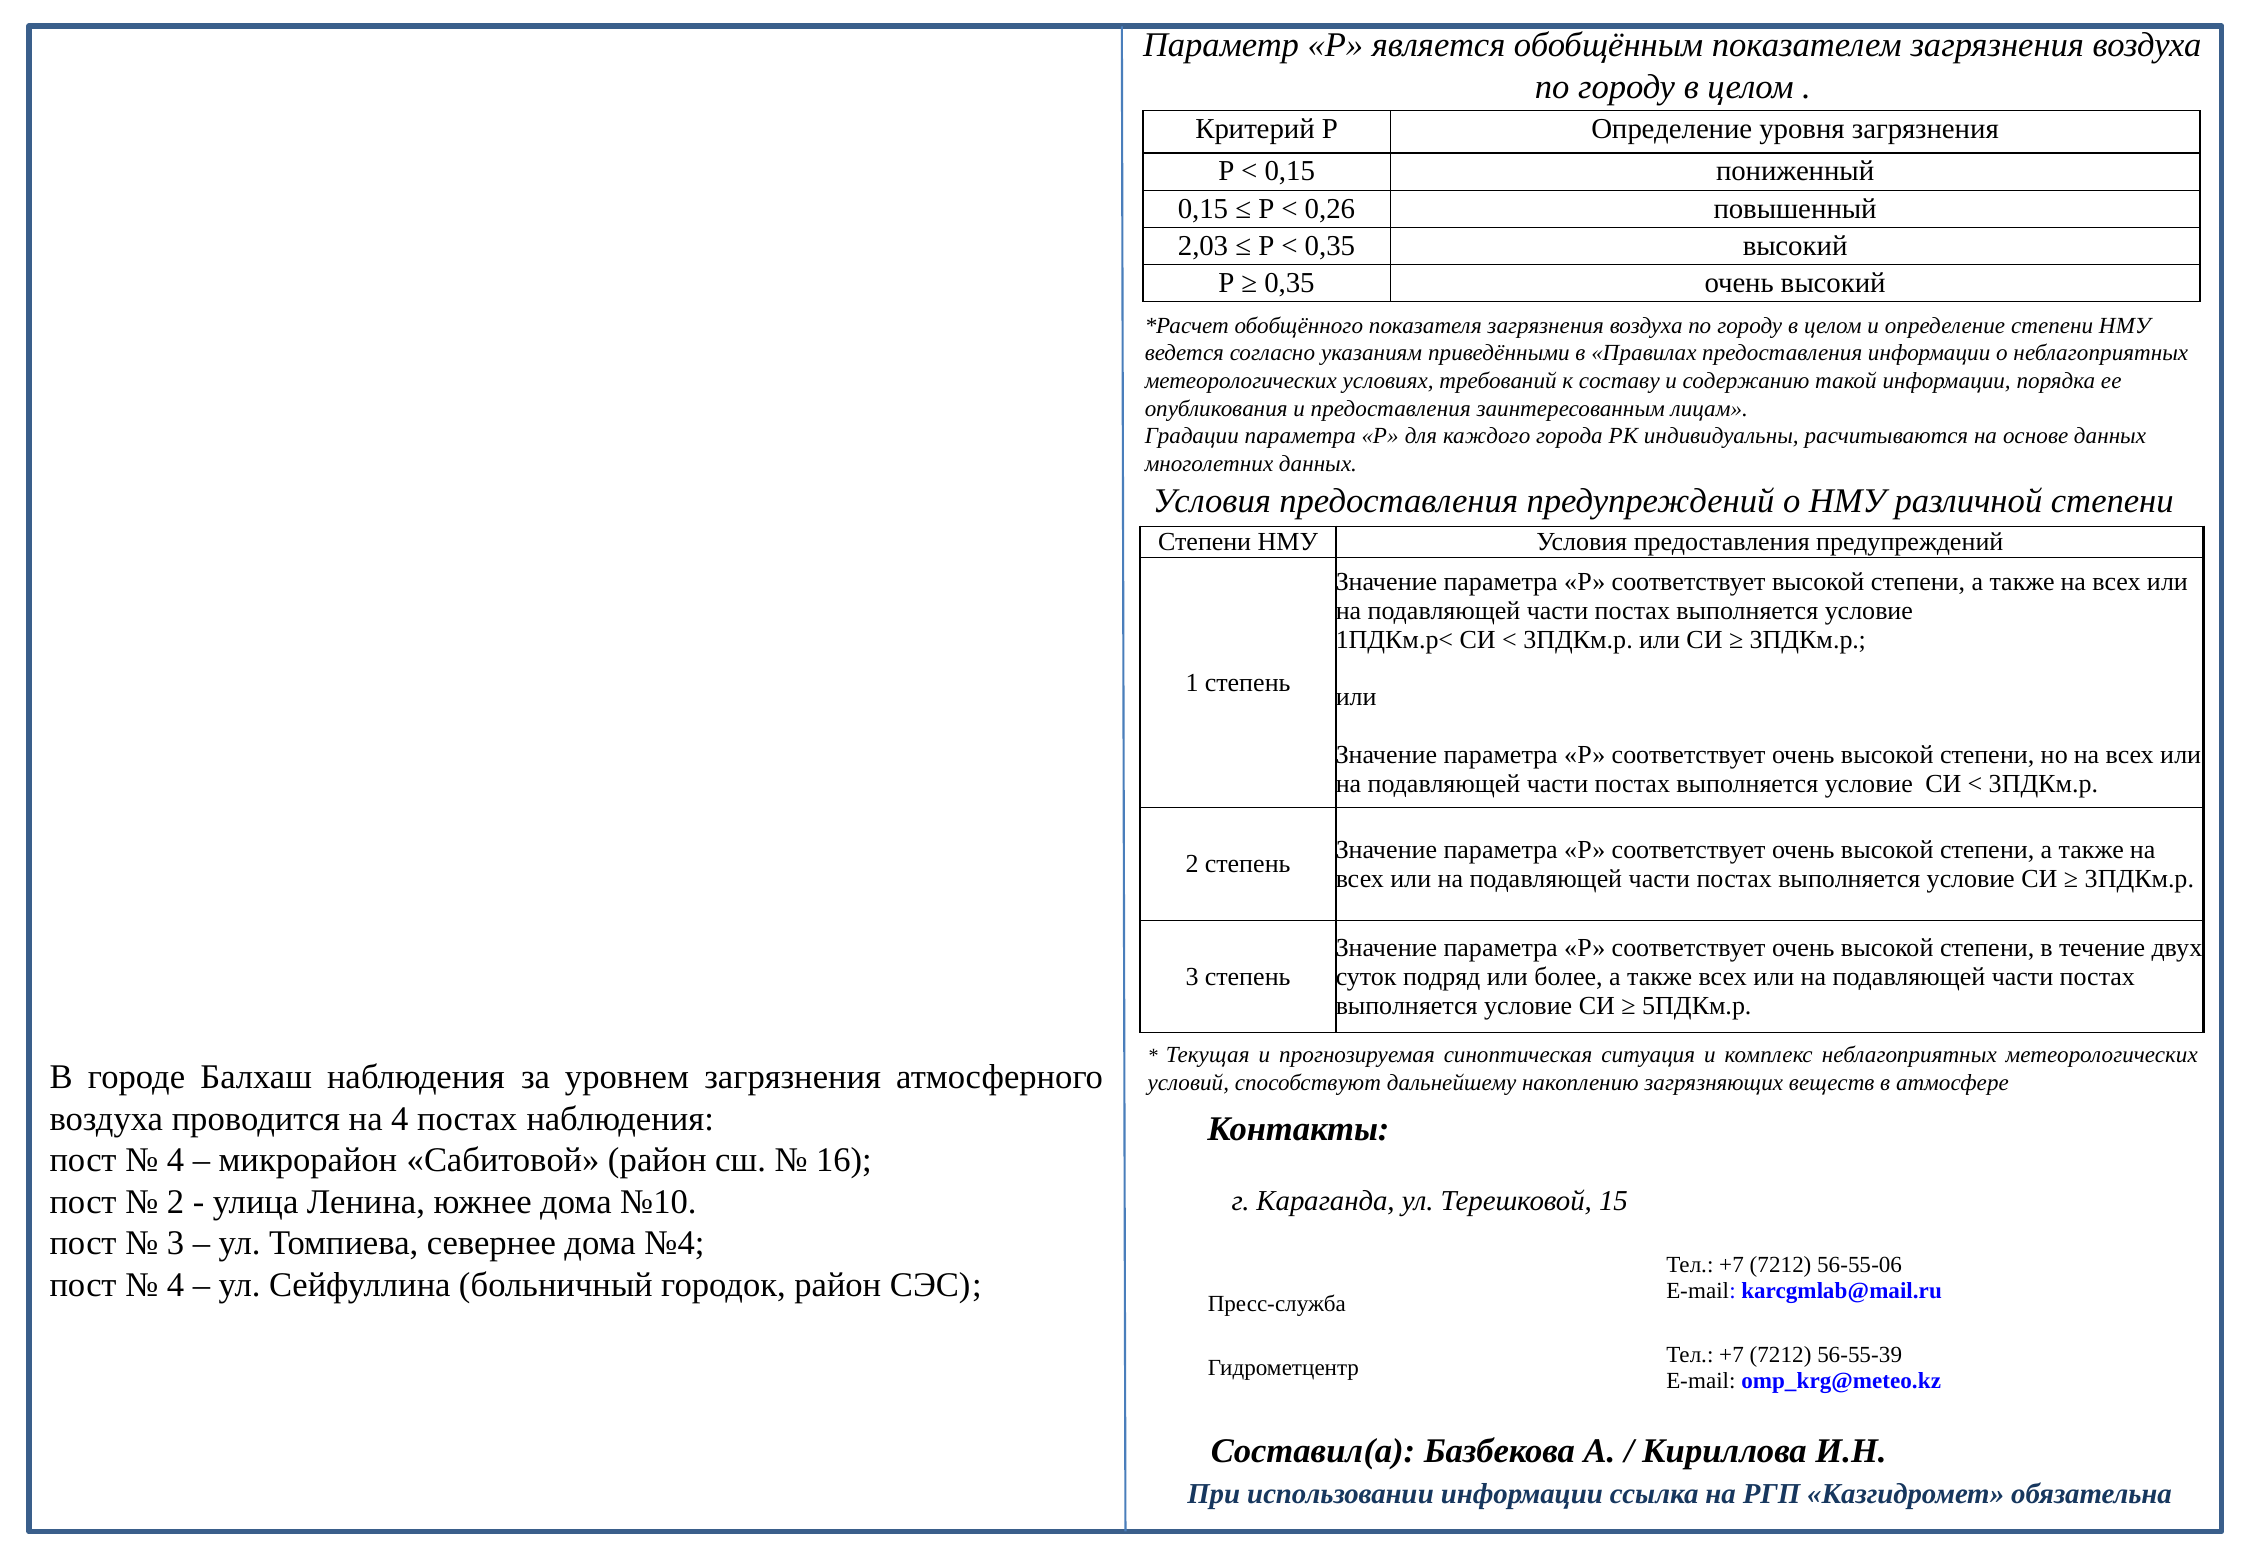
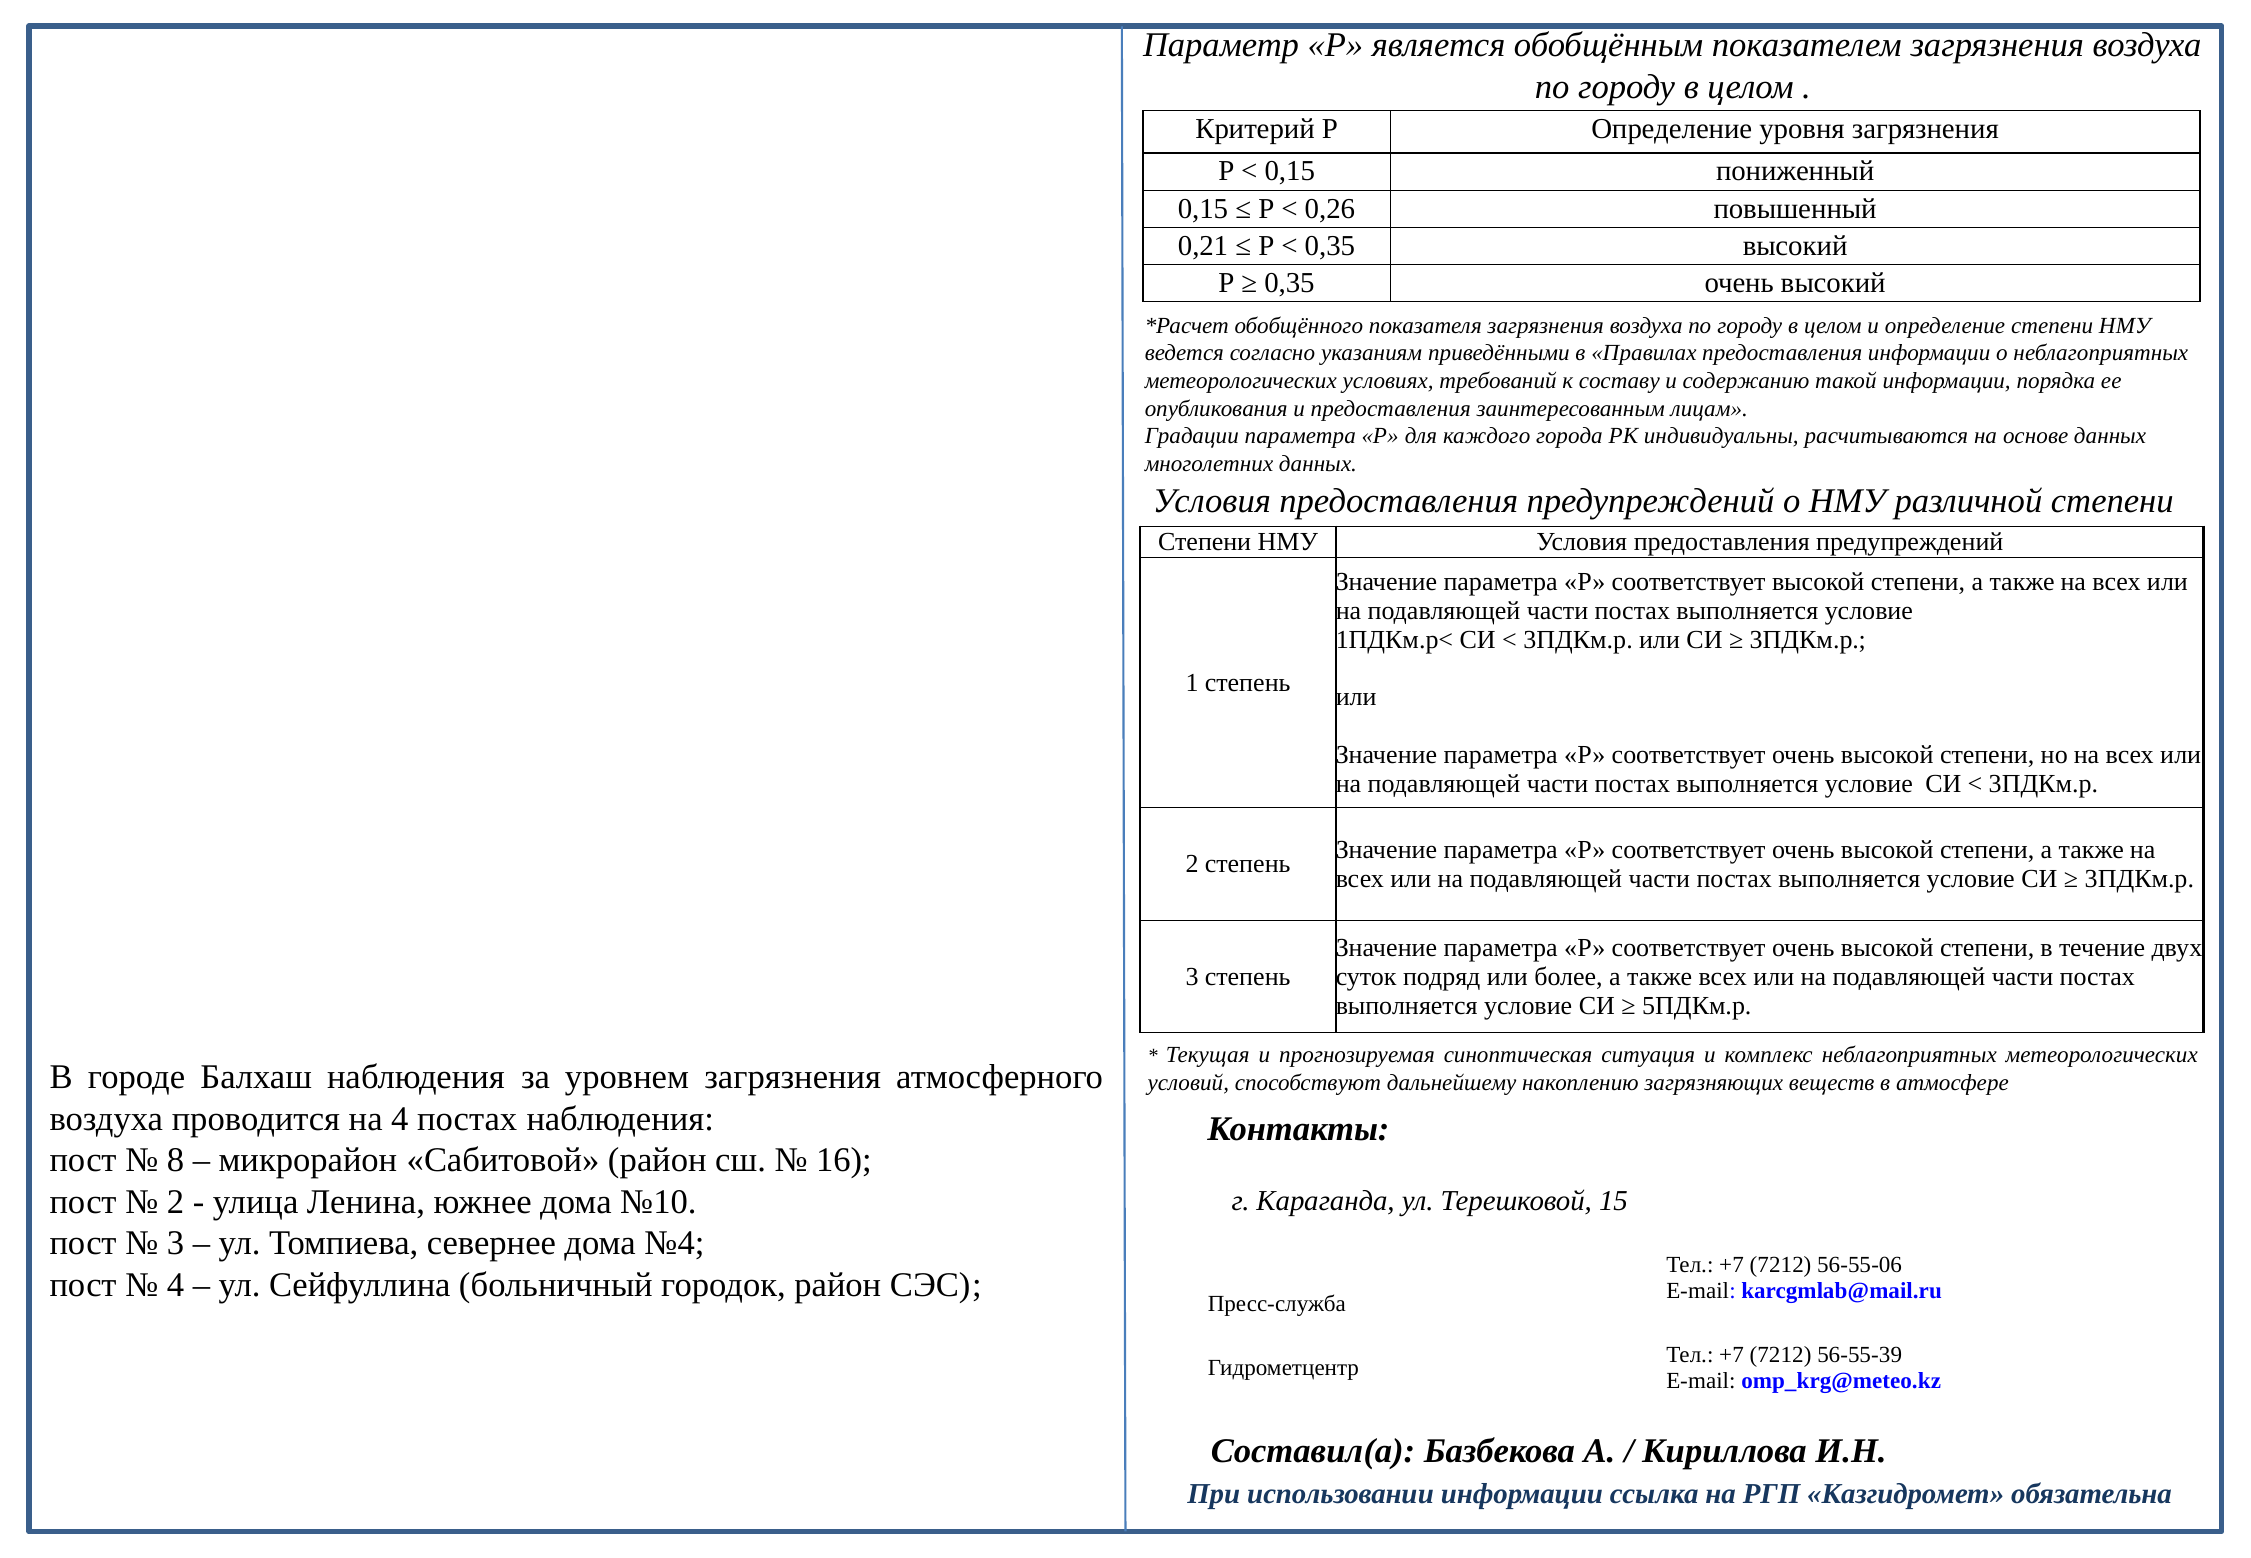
2,03: 2,03 -> 0,21 (1203, 246)
4: 4 -> 8 (175, 1161)
